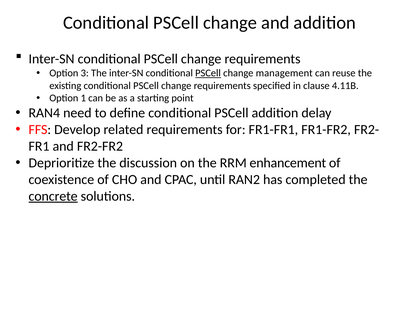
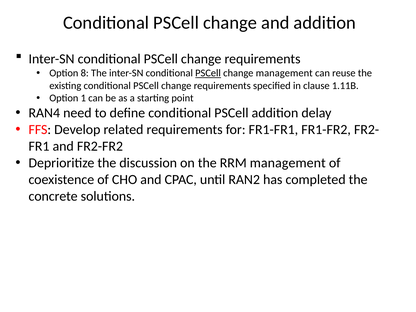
3: 3 -> 8 (85, 73)
4.11B: 4.11B -> 1.11B (345, 86)
RRM enhancement: enhancement -> management (288, 163)
concrete underline: present -> none (53, 196)
